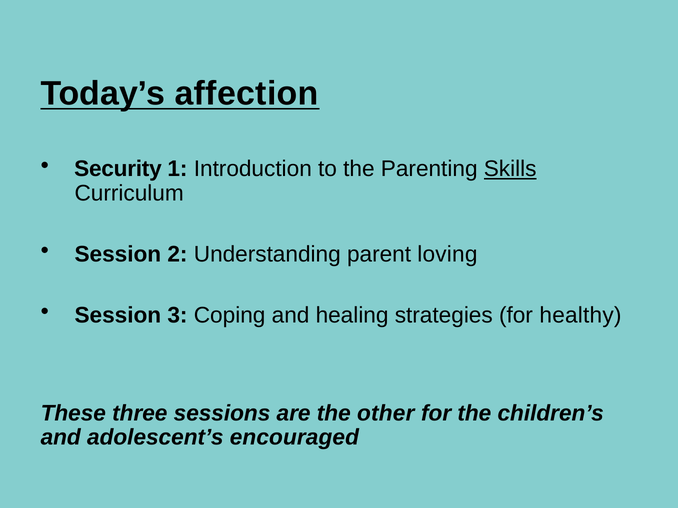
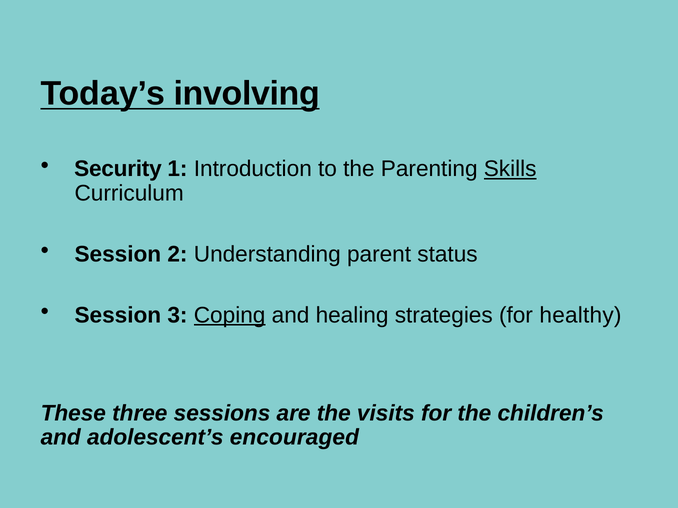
affection: affection -> involving (247, 94)
loving: loving -> status (447, 254)
Coping underline: none -> present (230, 315)
other: other -> visits (386, 414)
